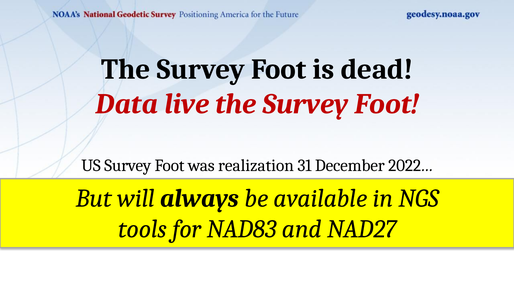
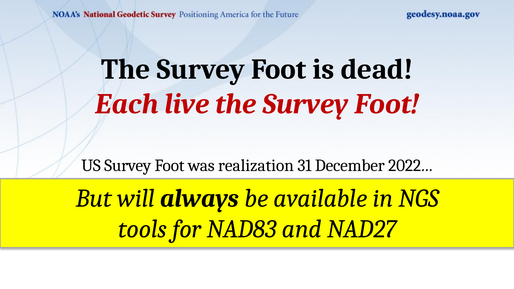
Data: Data -> Each (127, 104)
